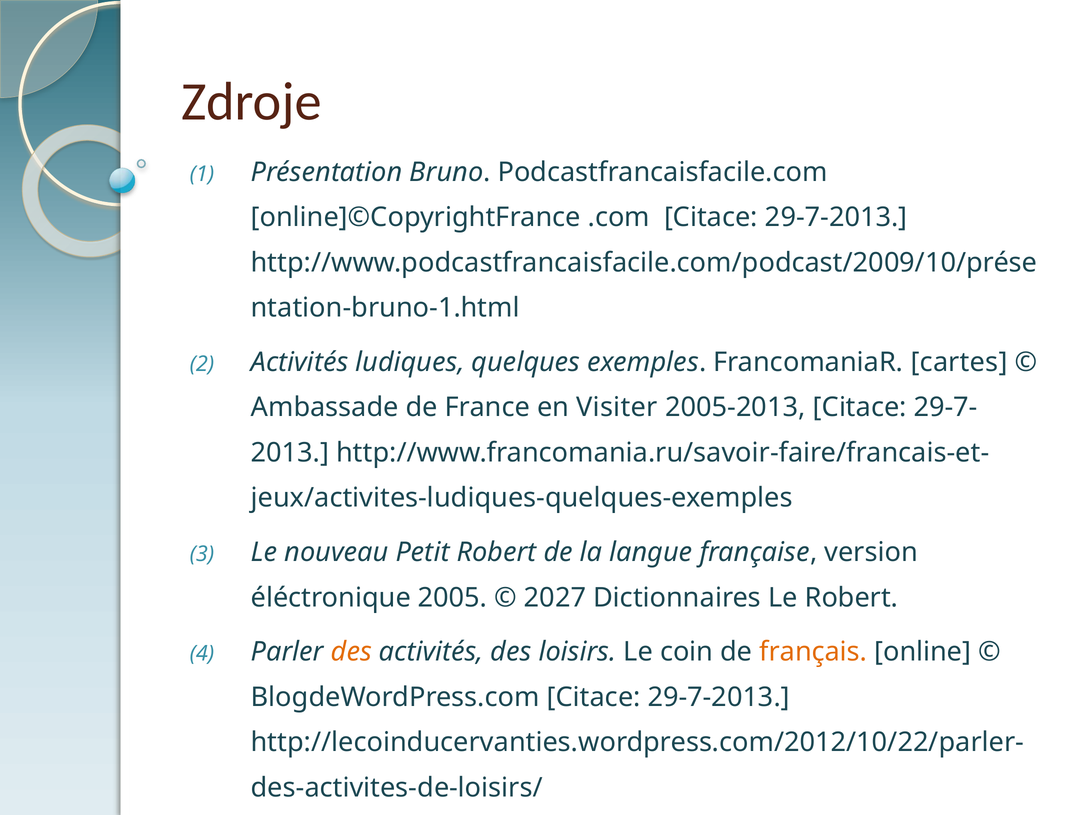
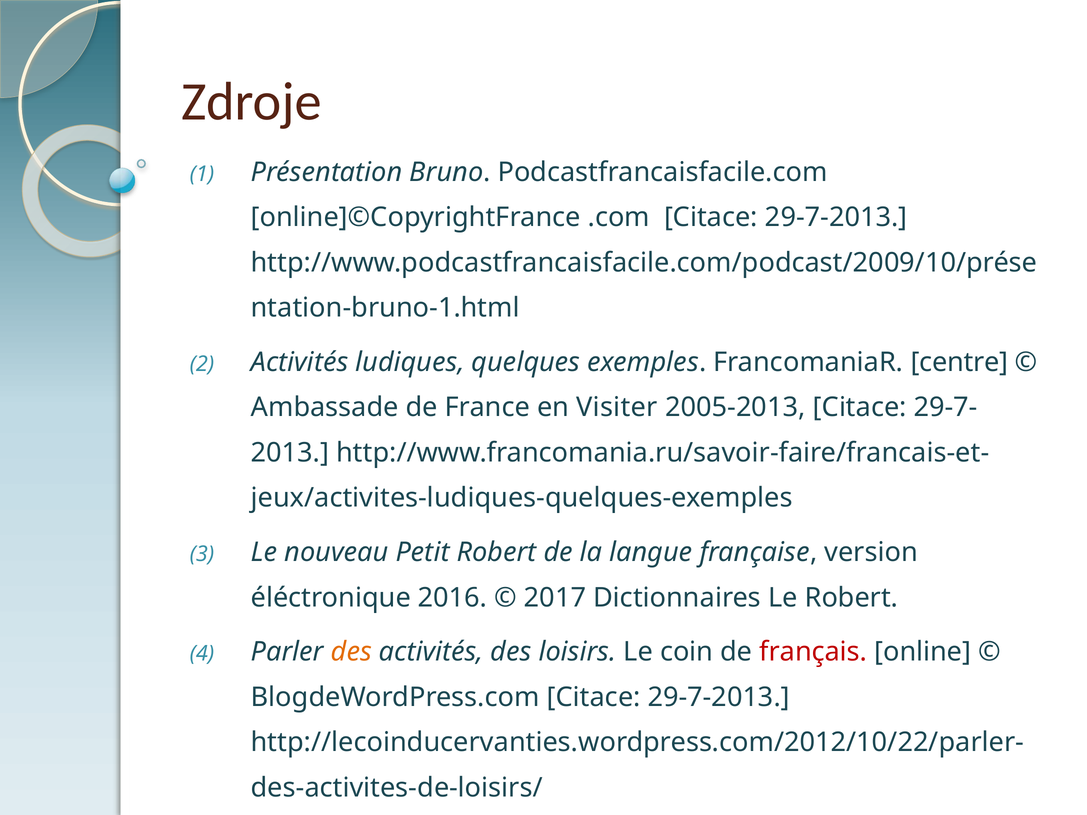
cartes: cartes -> centre (959, 362)
2005: 2005 -> 2016 (453, 598)
2027: 2027 -> 2017 (555, 598)
français colour: orange -> red (813, 652)
